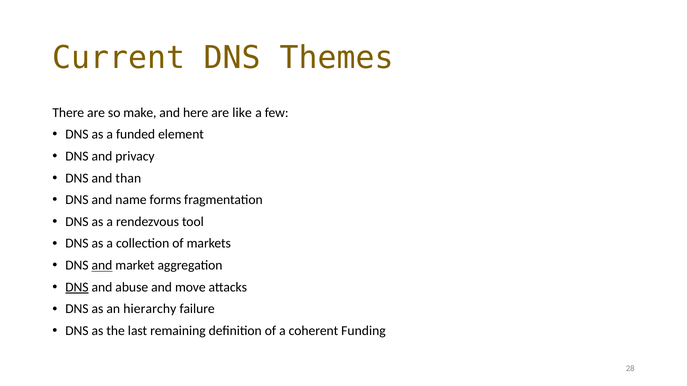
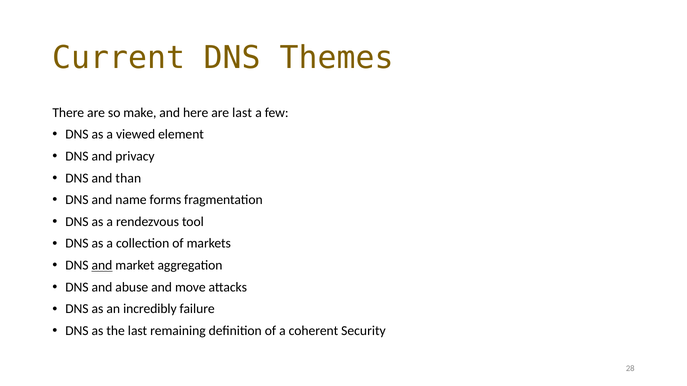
are like: like -> last (242, 113)
funded: funded -> viewed (136, 135)
DNS underline: present -> none (77, 287)
hierarchy: hierarchy -> incredibly (150, 309)
Funding: Funding -> Security (363, 331)
